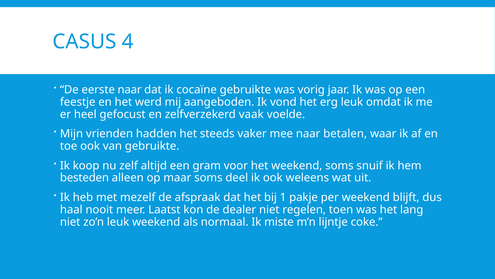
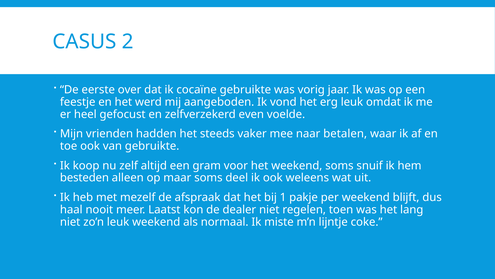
4: 4 -> 2 (128, 42)
eerste naar: naar -> over (130, 90)
vaak: vaak -> even (251, 114)
